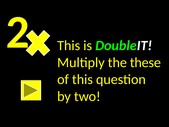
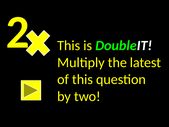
these: these -> latest (145, 62)
